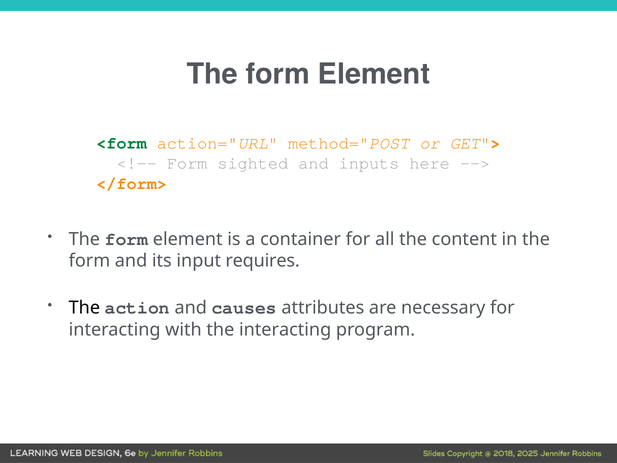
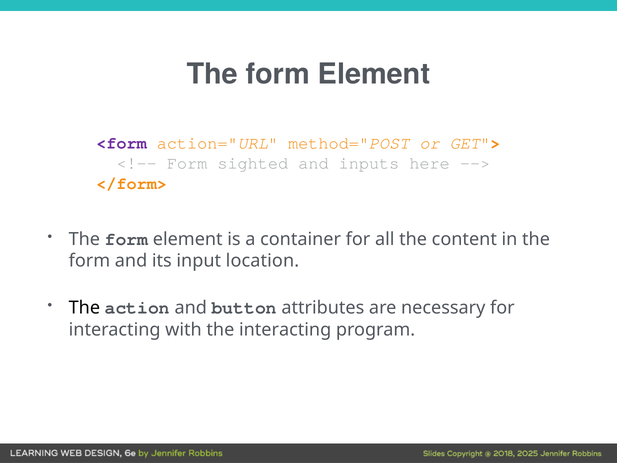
<form colour: green -> purple (122, 143)
requires: requires -> location (262, 261)
causes: causes -> button (244, 308)
